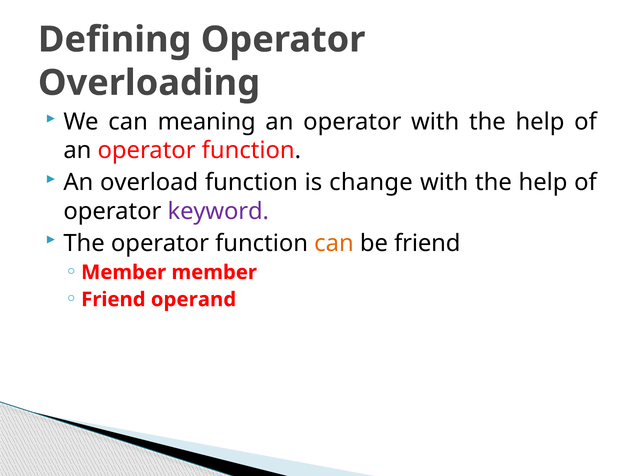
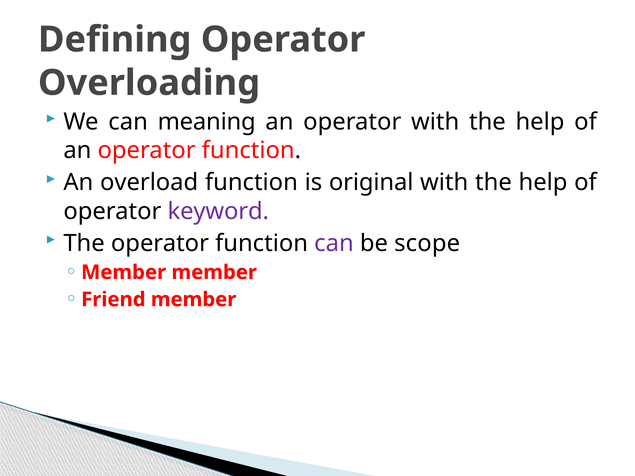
change: change -> original (371, 183)
can colour: orange -> purple (334, 243)
be friend: friend -> scope (427, 243)
Friend operand: operand -> member (194, 300)
